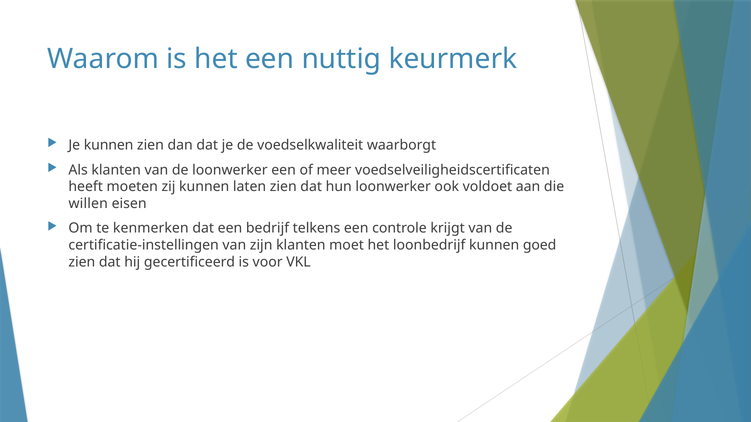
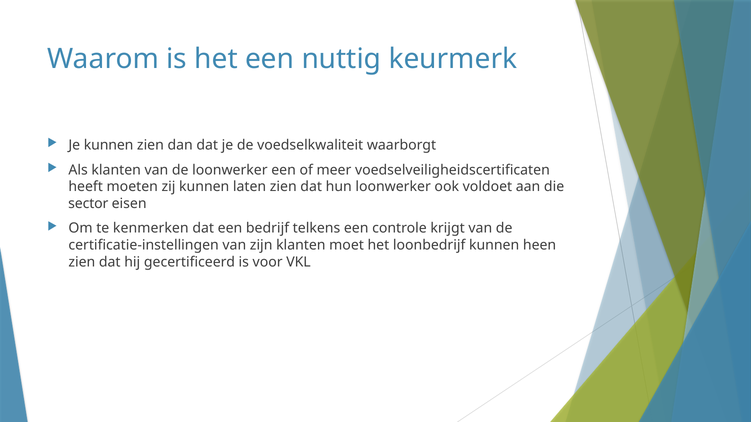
willen: willen -> sector (88, 204)
goed: goed -> heen (540, 245)
